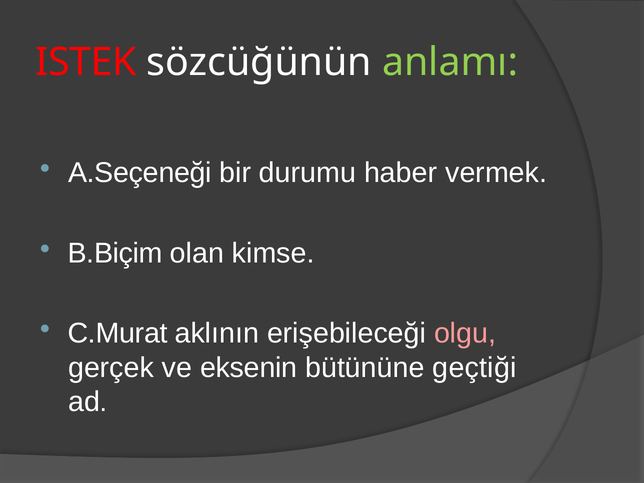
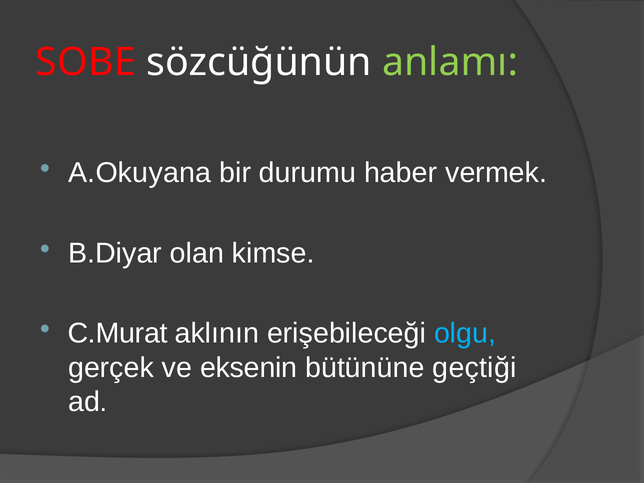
ISTEK: ISTEK -> SOBE (86, 62)
A.Seçeneği: A.Seçeneği -> A.Okuyana (140, 173)
B.Biçim: B.Biçim -> B.Diyar (115, 253)
olgu colour: pink -> light blue (465, 333)
